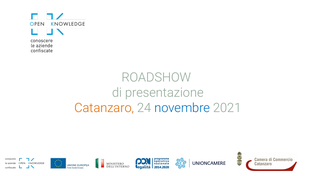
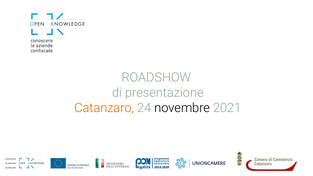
novembre colour: blue -> black (182, 108)
